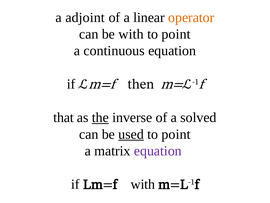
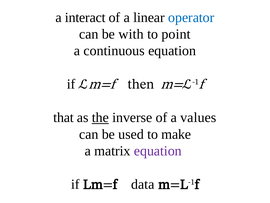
adjoint: adjoint -> interact (85, 17)
operator colour: orange -> blue (191, 17)
solved: solved -> values (198, 117)
used underline: present -> none (131, 134)
point: point -> make (176, 134)
with: with -> data (143, 184)
